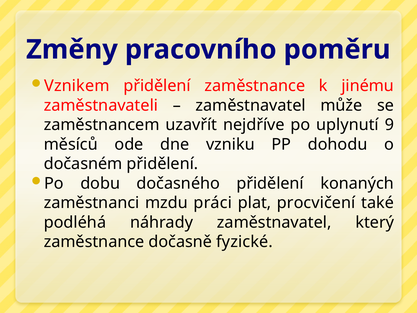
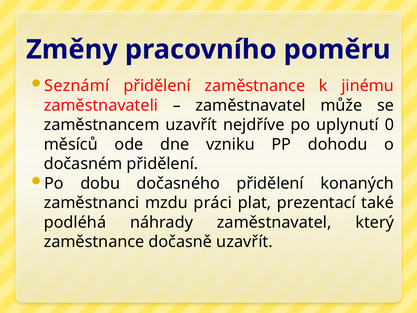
Vznikem: Vznikem -> Seznámí (77, 86)
9: 9 -> 0 (389, 125)
procvičení: procvičení -> prezentací (316, 203)
dočasně fyzické: fyzické -> uzavřít (245, 242)
